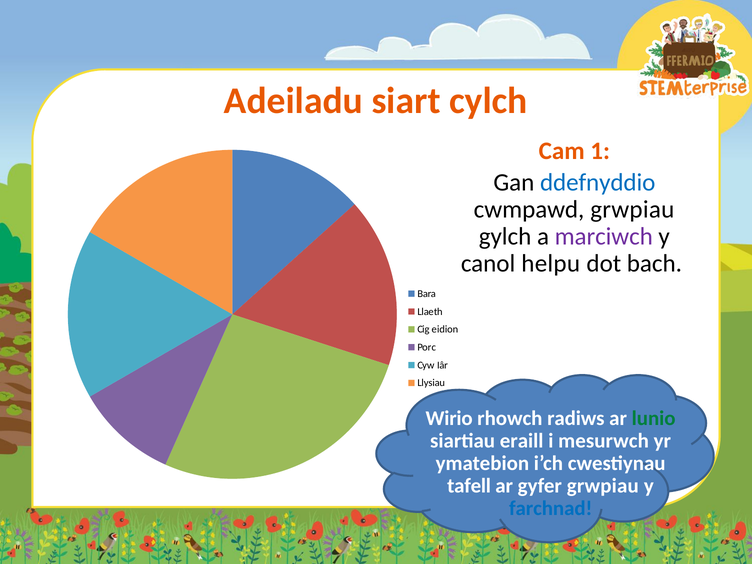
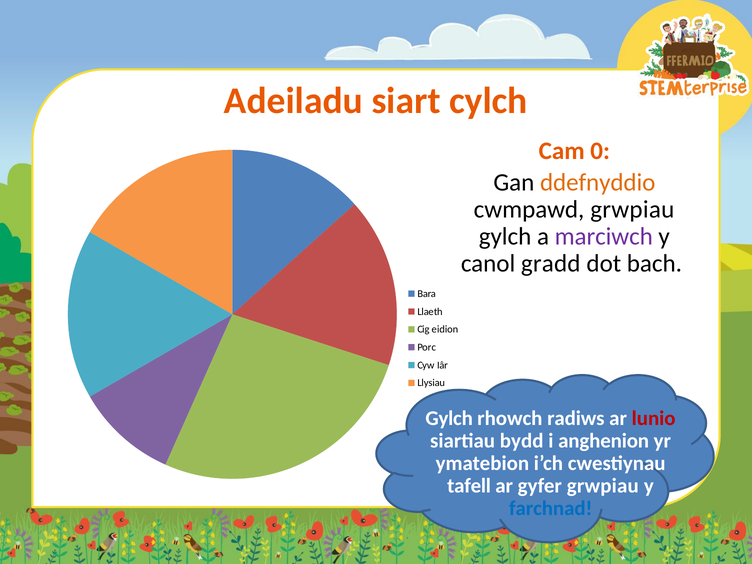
1: 1 -> 0 (600, 151)
ddefnyddio colour: blue -> orange (598, 182)
helpu: helpu -> gradd (551, 264)
Wirio: Wirio -> Gylch (449, 418)
lunio colour: green -> red (654, 418)
eraill: eraill -> bydd (522, 441)
mesurwch: mesurwch -> anghenion (604, 441)
